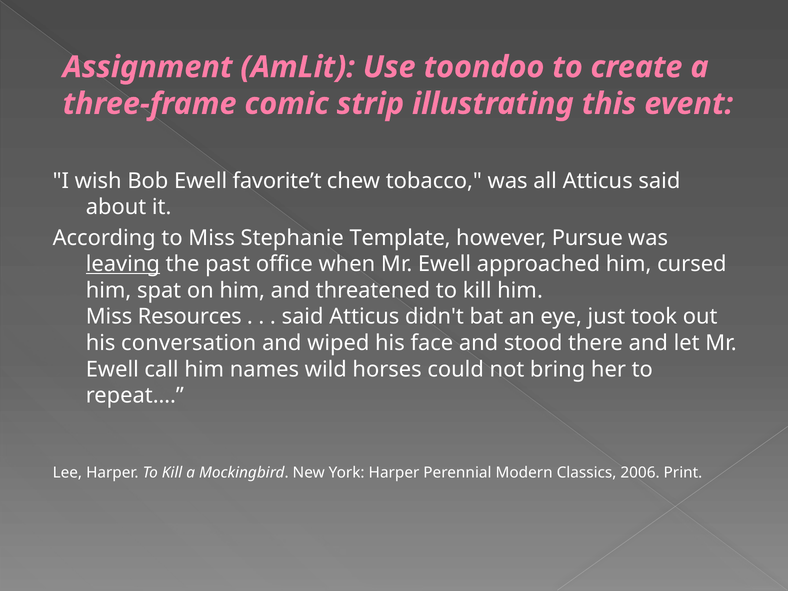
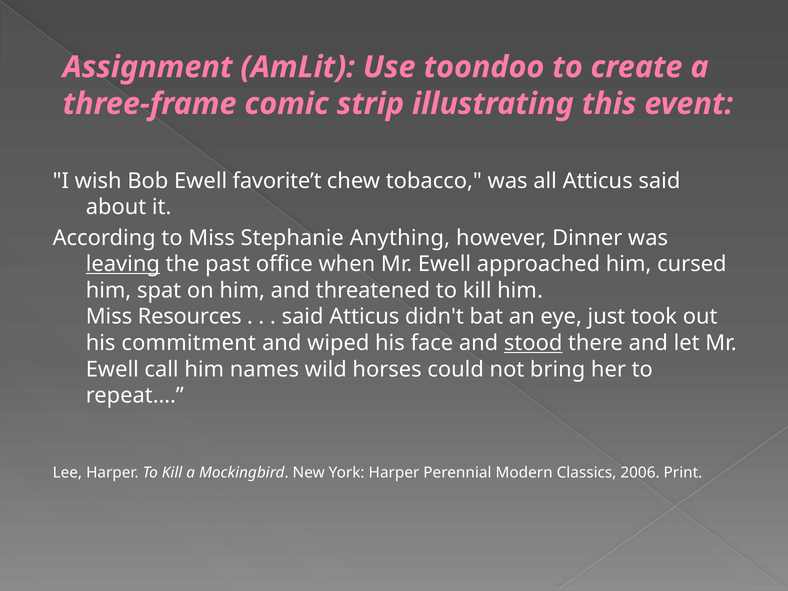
Template: Template -> Anything (400, 238)
Pursue: Pursue -> Dinner (587, 238)
conversation: conversation -> commitment (189, 343)
stood underline: none -> present (533, 343)
